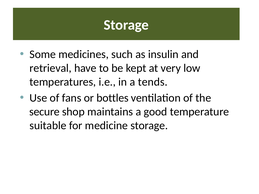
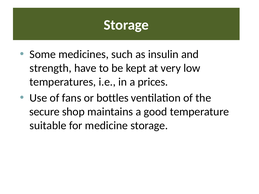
retrieval: retrieval -> strength (51, 68)
tends: tends -> prices (153, 82)
